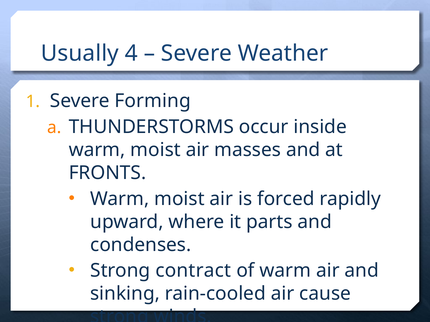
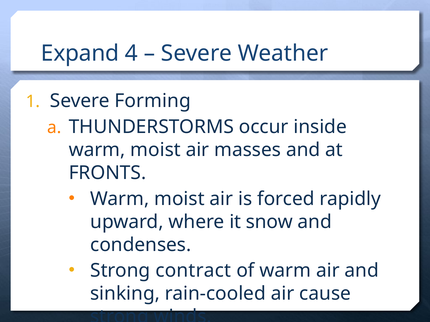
Usually: Usually -> Expand (80, 53)
parts: parts -> snow (269, 222)
